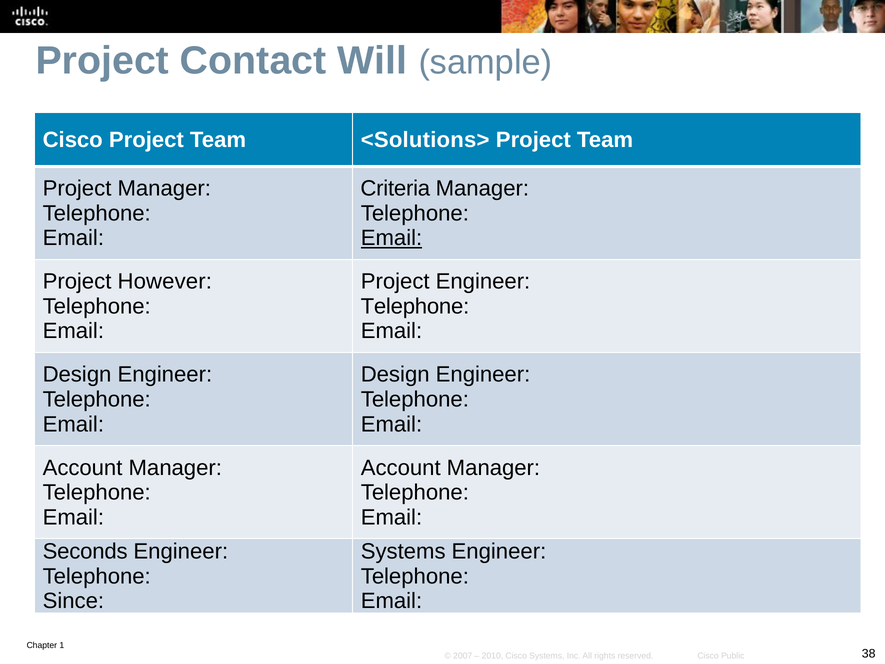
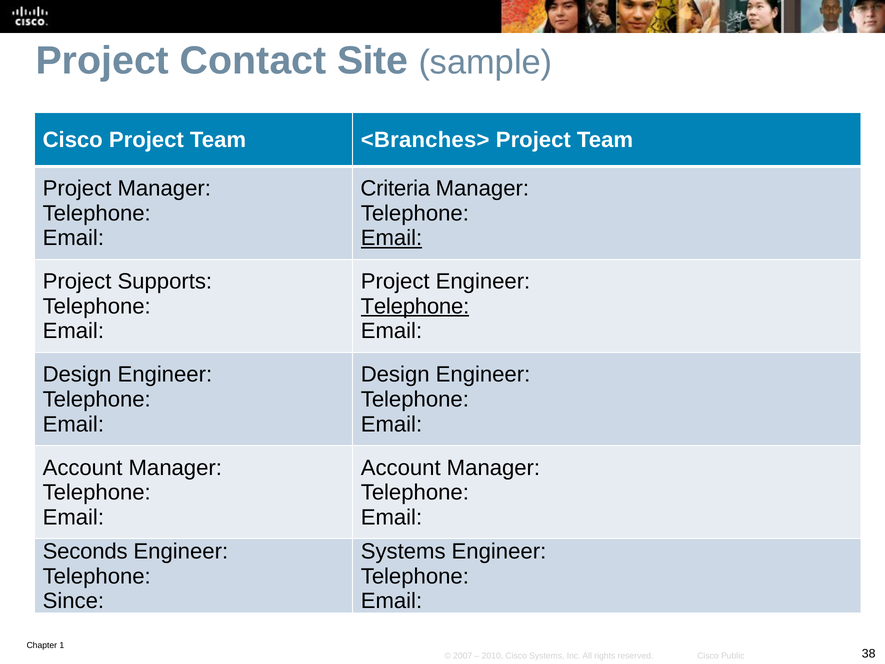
Will: Will -> Site (372, 61)
<Solutions>: <Solutions> -> <Branches> (425, 140)
However: However -> Supports (165, 282)
Telephone underline: none -> present (415, 306)
